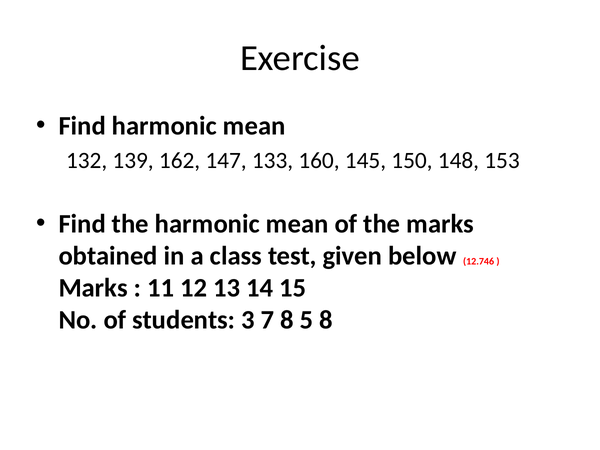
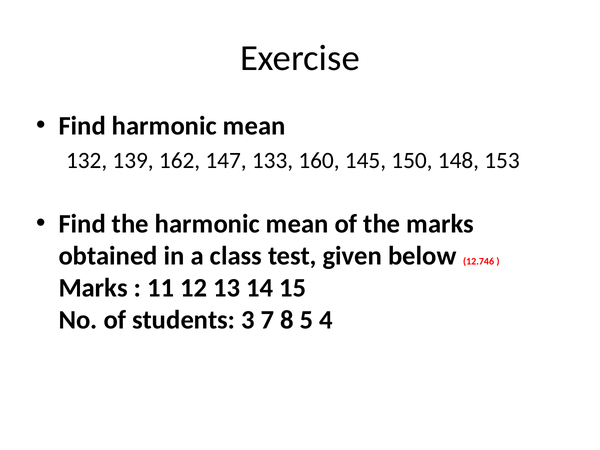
5 8: 8 -> 4 (326, 320)
